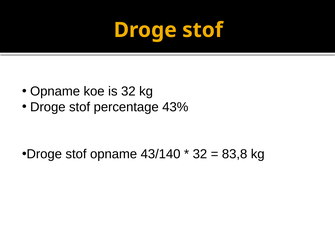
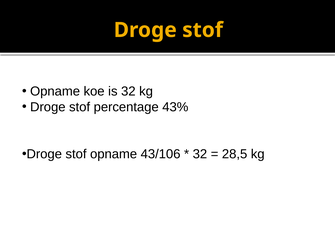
43/140: 43/140 -> 43/106 (161, 154)
83,8: 83,8 -> 28,5 (235, 154)
